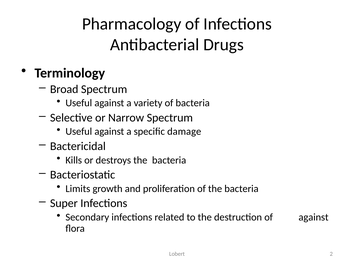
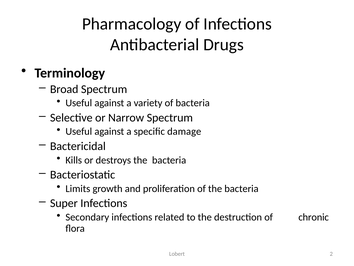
of against: against -> chronic (314, 217)
